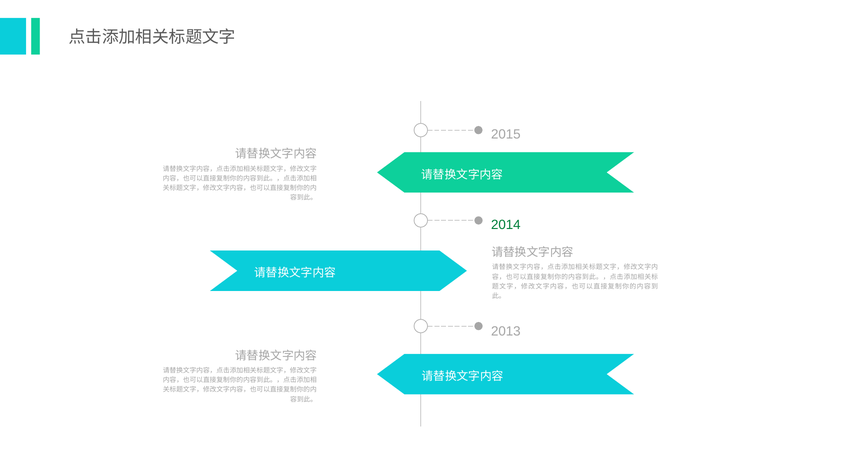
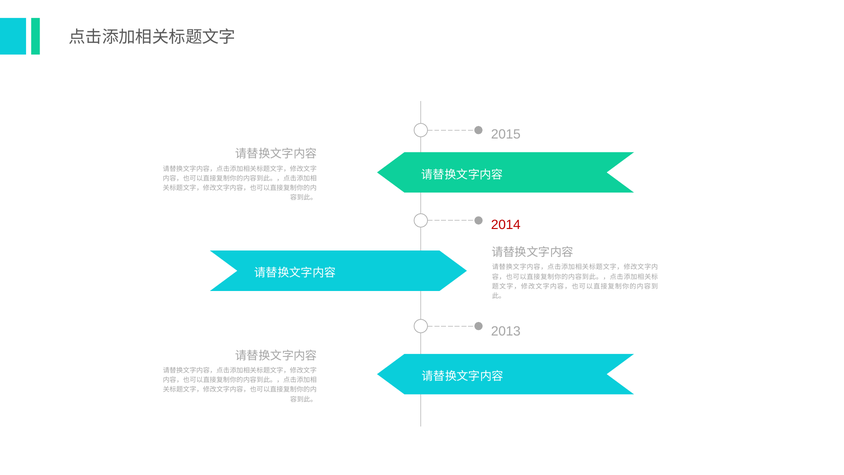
2014 colour: green -> red (506, 225)
